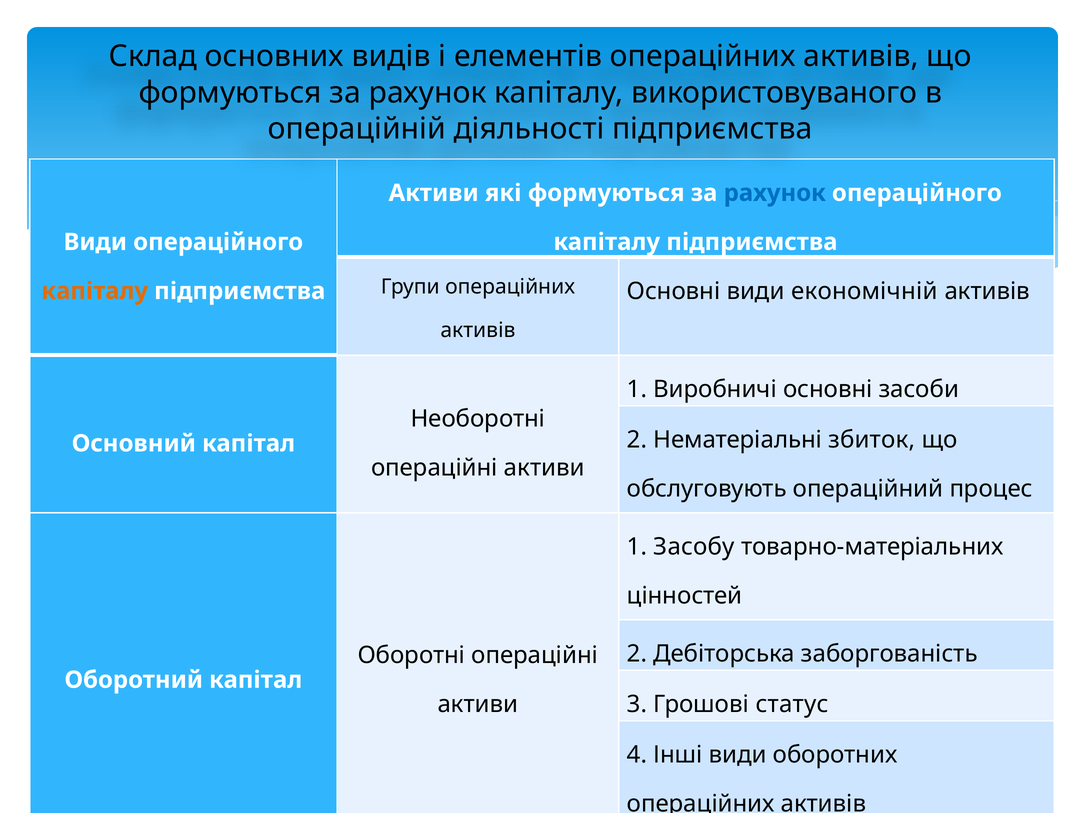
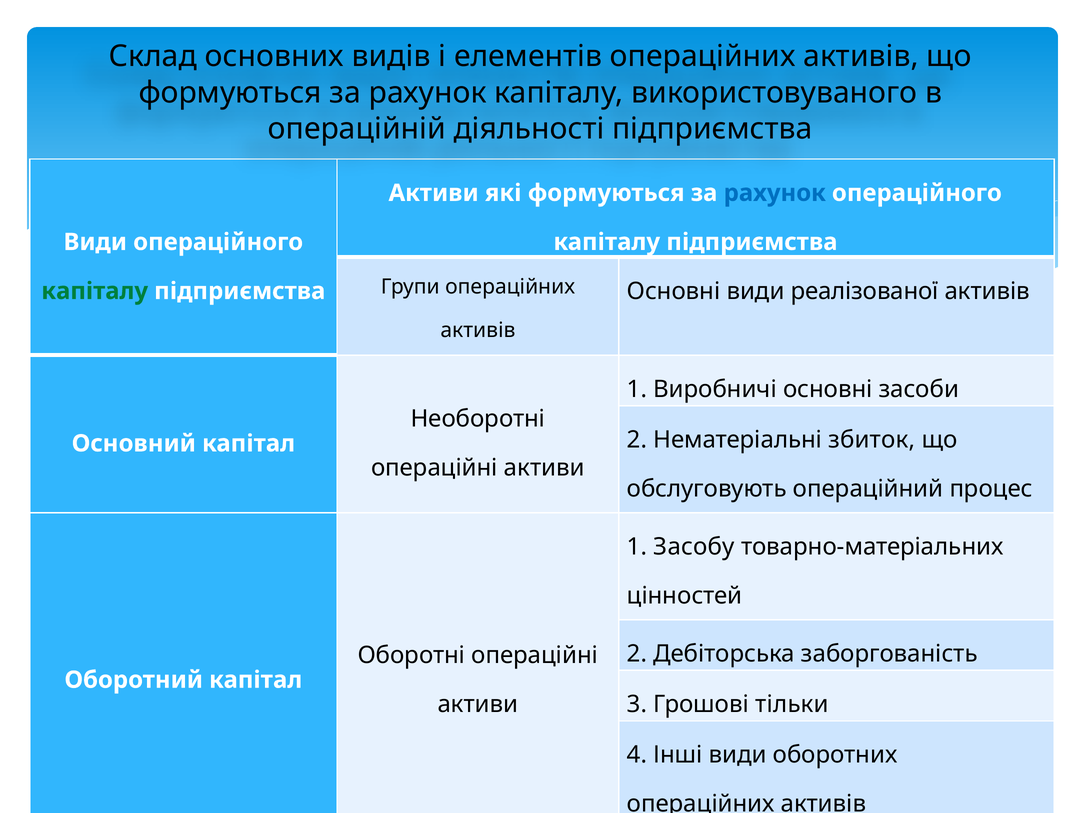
економічній: економічній -> реалізованої (865, 291)
капіталу colour: orange -> green (95, 291)
статус: статус -> тільки (792, 704)
